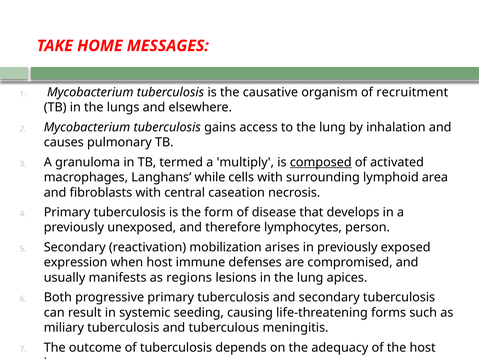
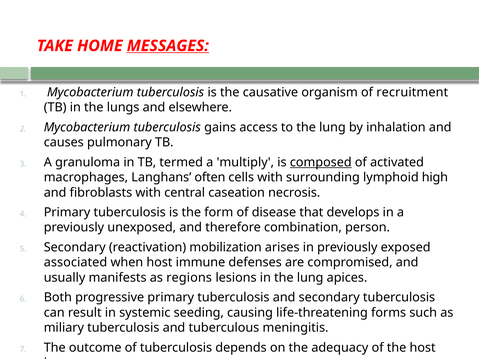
MESSAGES underline: none -> present (168, 46)
while: while -> often (210, 177)
area: area -> high (435, 177)
lymphocytes: lymphocytes -> combination (303, 228)
expression: expression -> associated (75, 263)
